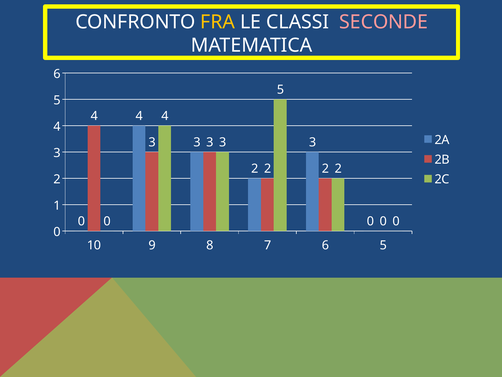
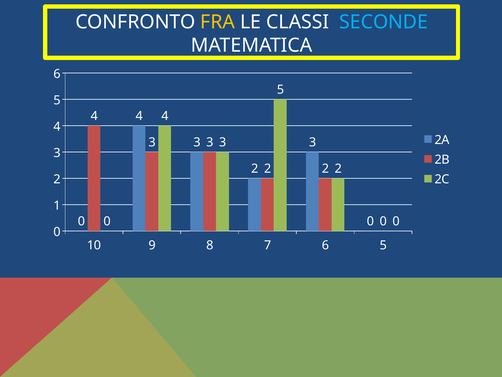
SECONDE colour: pink -> light blue (384, 22)
